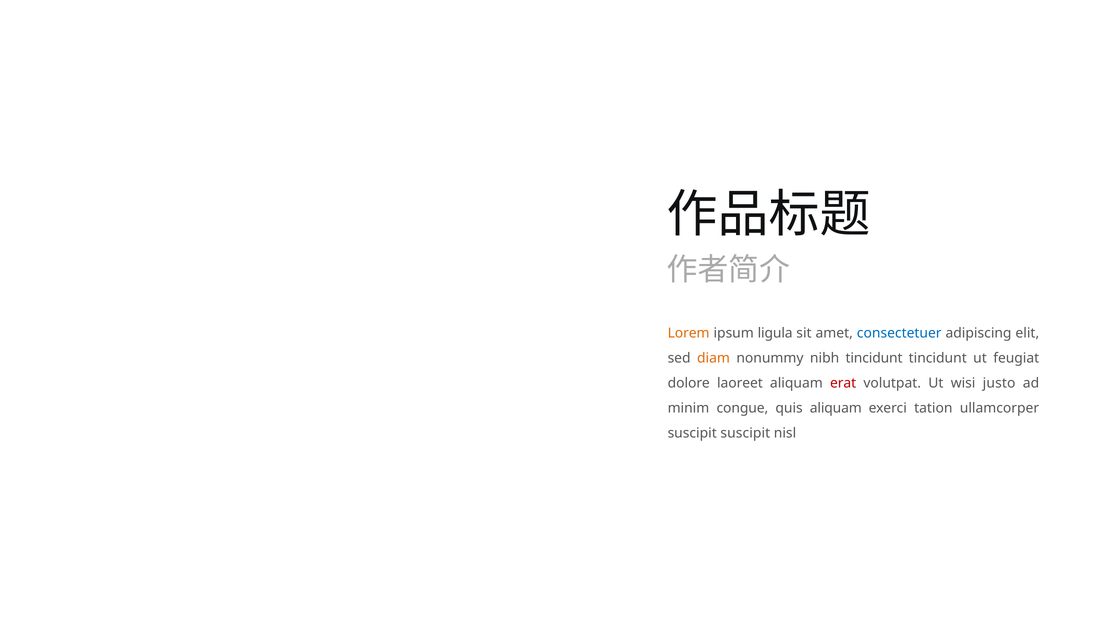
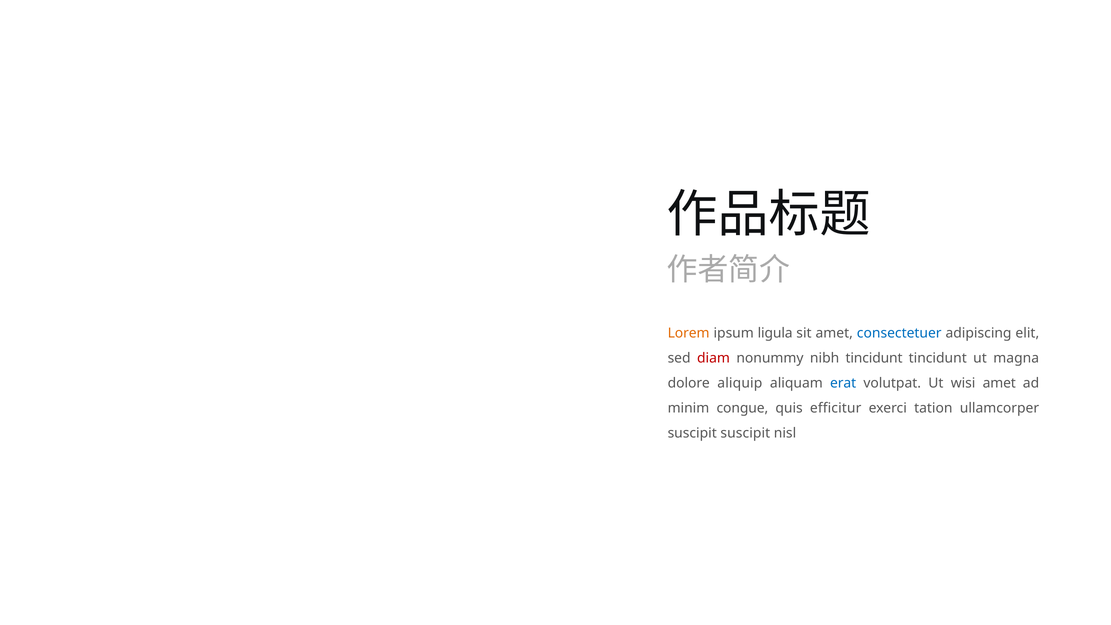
diam colour: orange -> red (713, 358)
feugiat: feugiat -> magna (1016, 358)
laoreet: laoreet -> aliquip (740, 383)
erat colour: red -> blue (843, 383)
wisi justo: justo -> amet (999, 383)
quis aliquam: aliquam -> efficitur (836, 408)
